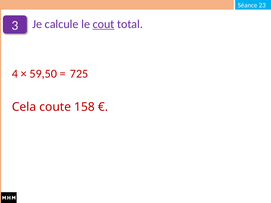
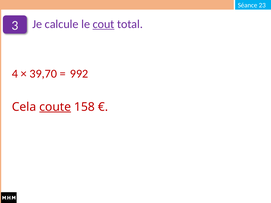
59,50: 59,50 -> 39,70 (43, 74)
725: 725 -> 992 (79, 74)
coute underline: none -> present (55, 107)
